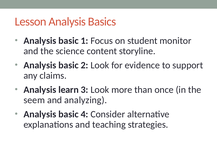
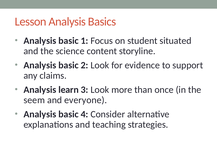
monitor: monitor -> situated (176, 41)
analyzing: analyzing -> everyone (86, 100)
